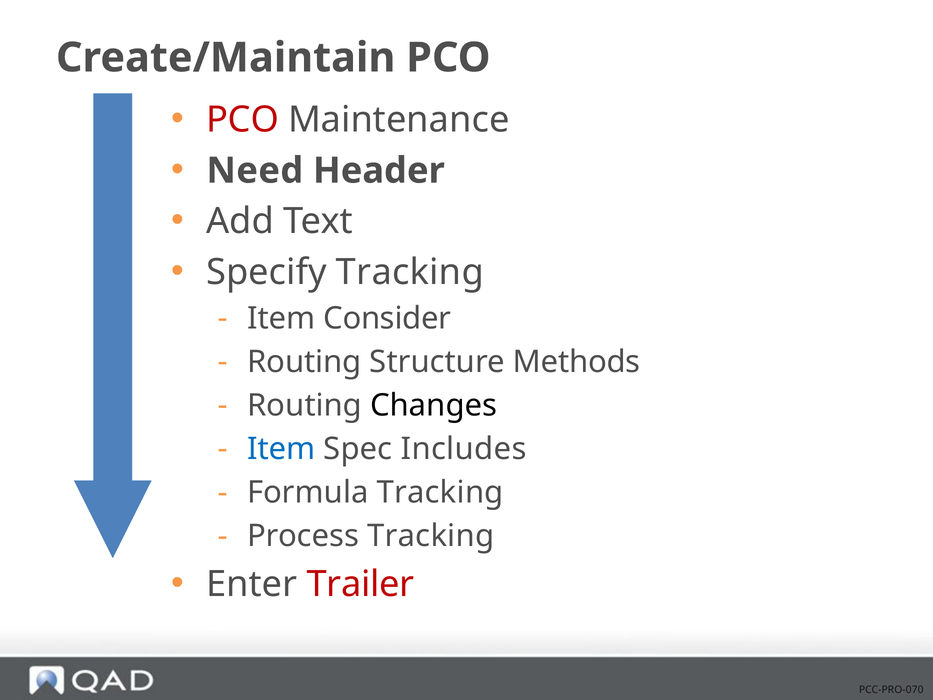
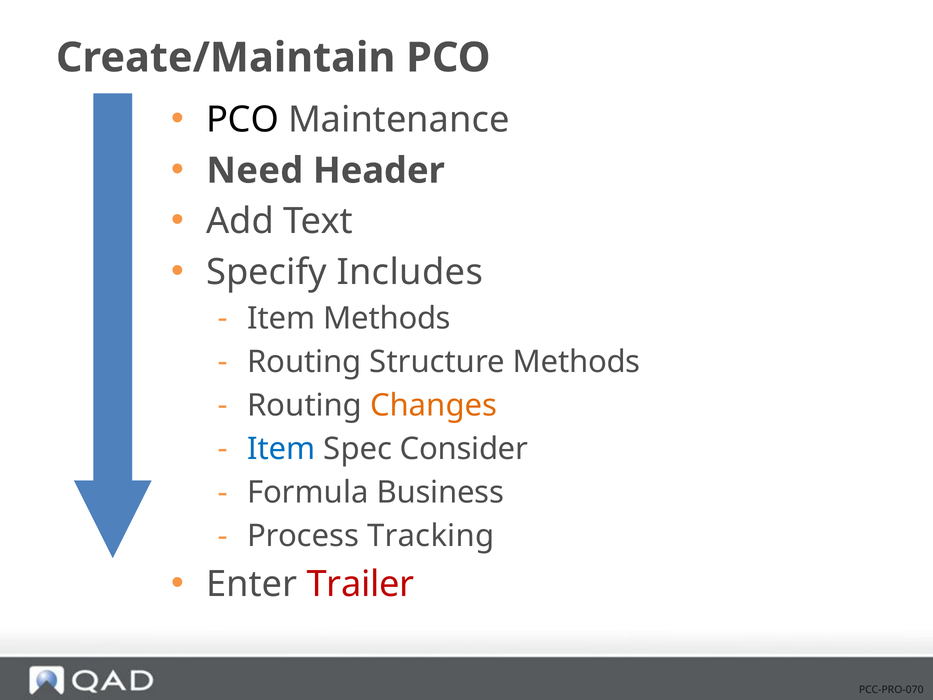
PCO colour: red -> black (243, 120)
Specify Tracking: Tracking -> Includes (410, 272)
Item Consider: Consider -> Methods (387, 318)
Changes colour: black -> orange (434, 405)
Includes: Includes -> Consider (464, 449)
Formula Tracking: Tracking -> Business (440, 492)
